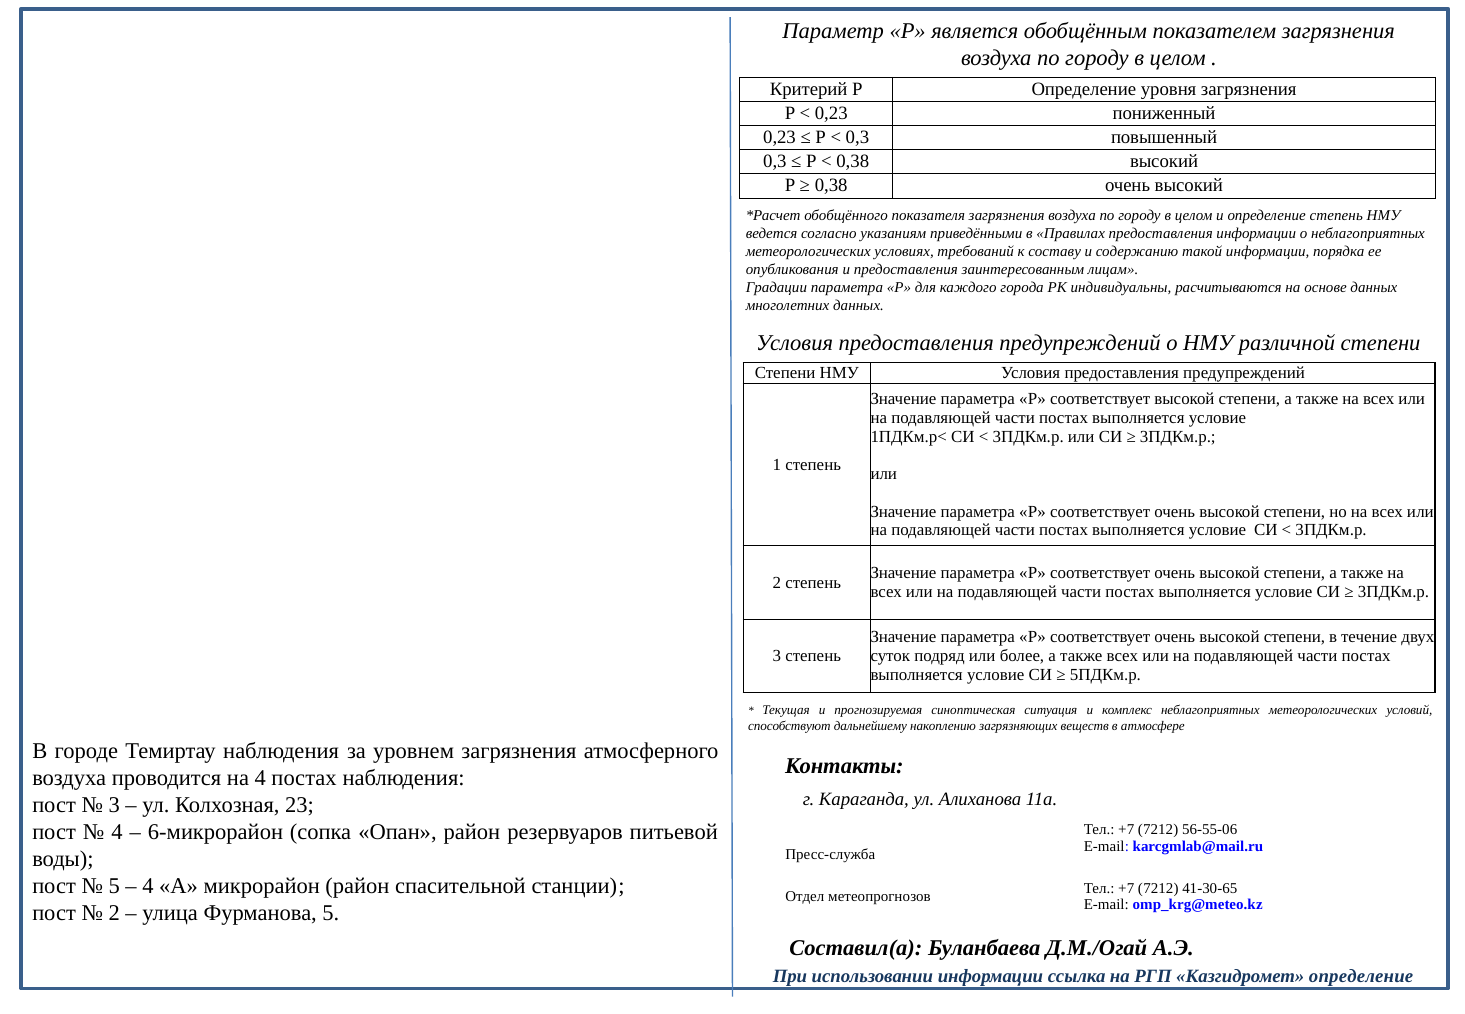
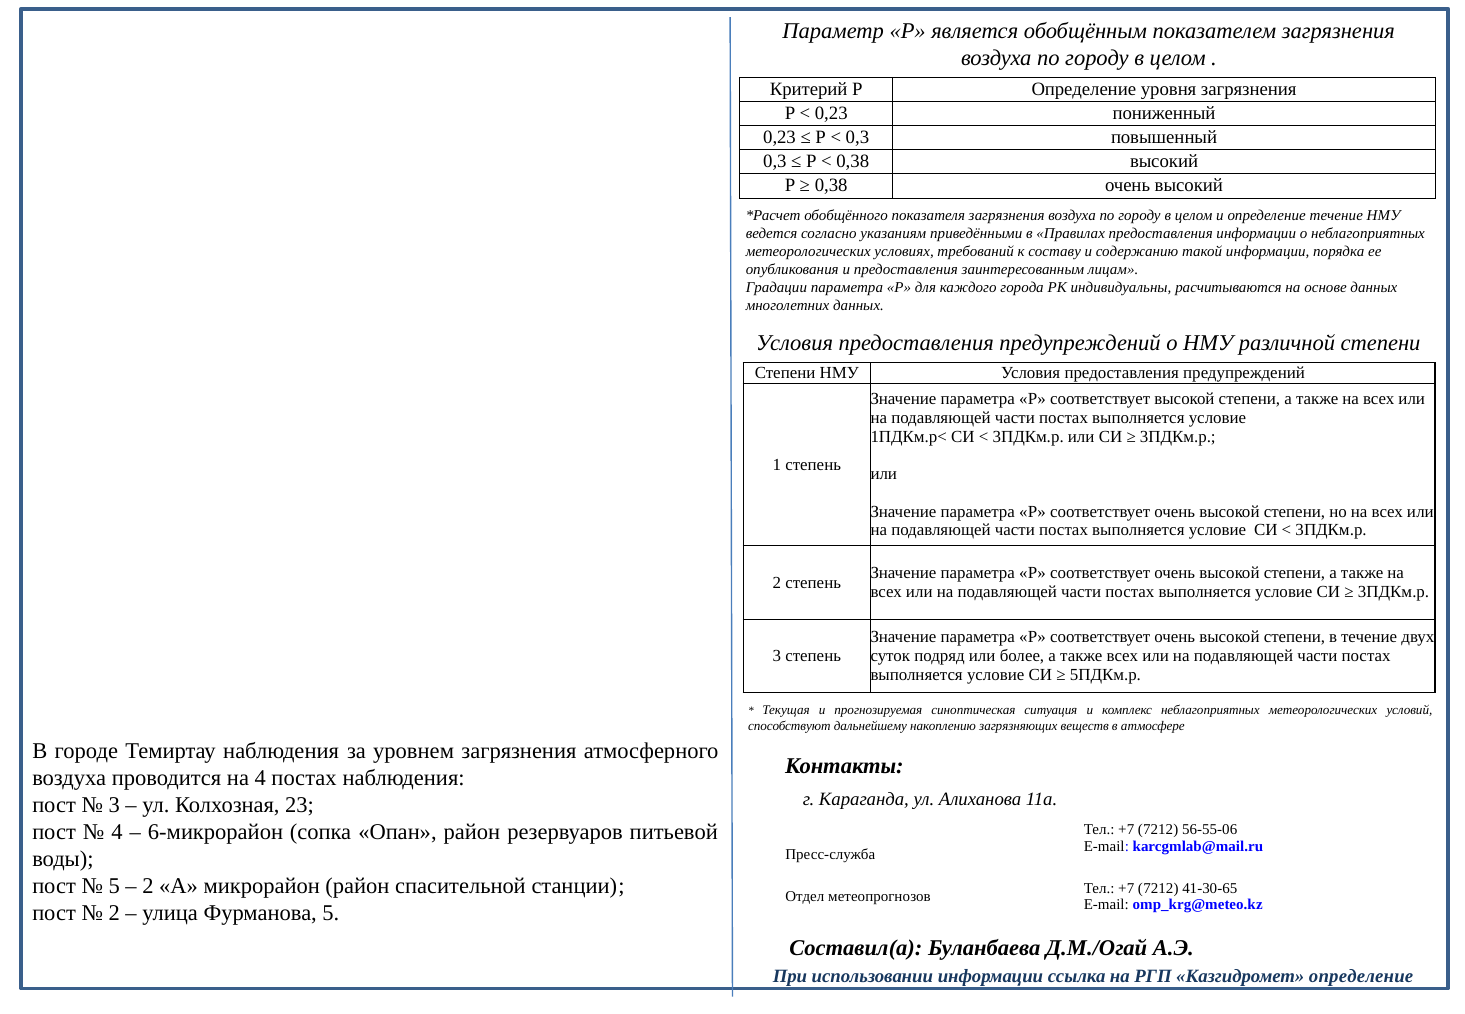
определение степень: степень -> течение (1336, 216)
4: 4 -> 2 (148, 887)
